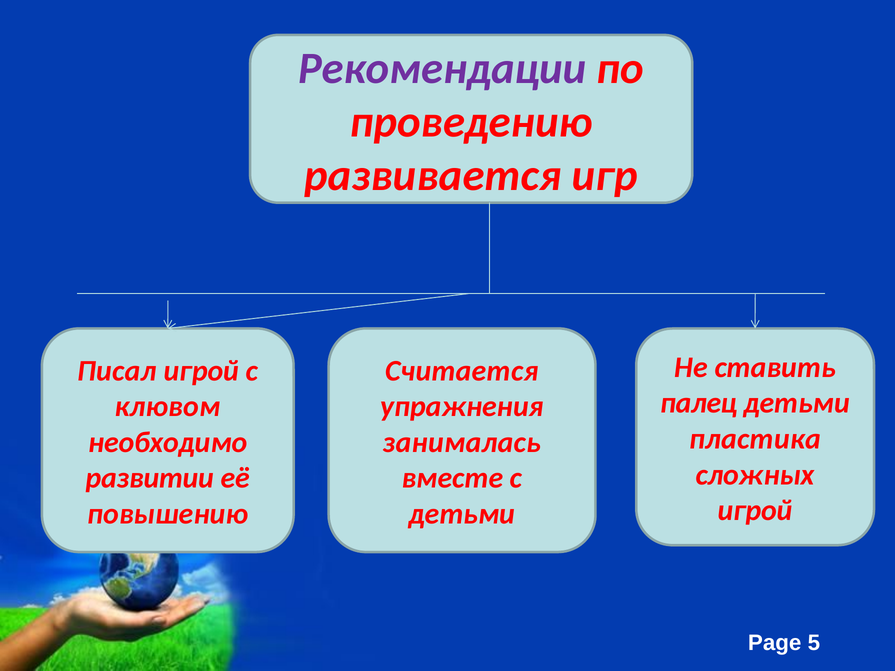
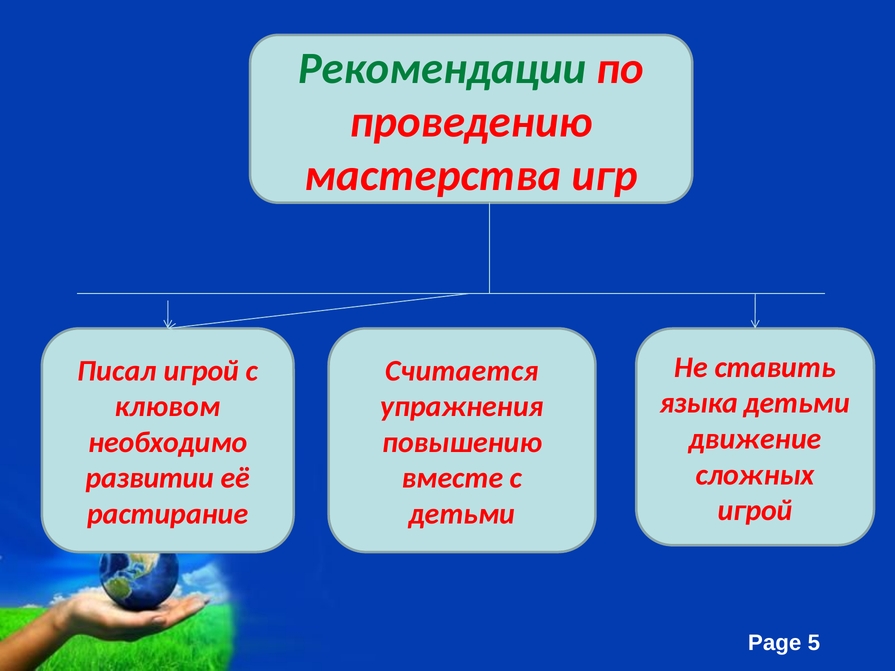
Рекомендации colour: purple -> green (442, 68)
развивается: развивается -> мастерства (433, 176)
палец: палец -> языка (699, 403)
пластика: пластика -> движение (755, 439)
занималась: занималась -> повышению (462, 442)
повышению: повышению -> растирание (168, 514)
